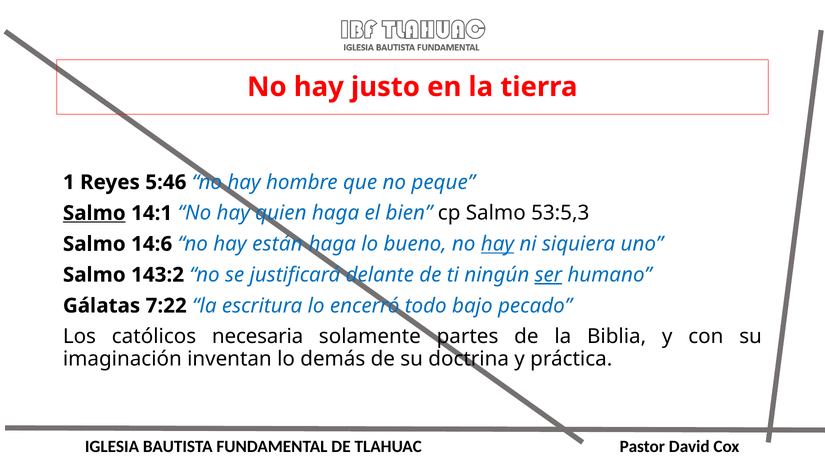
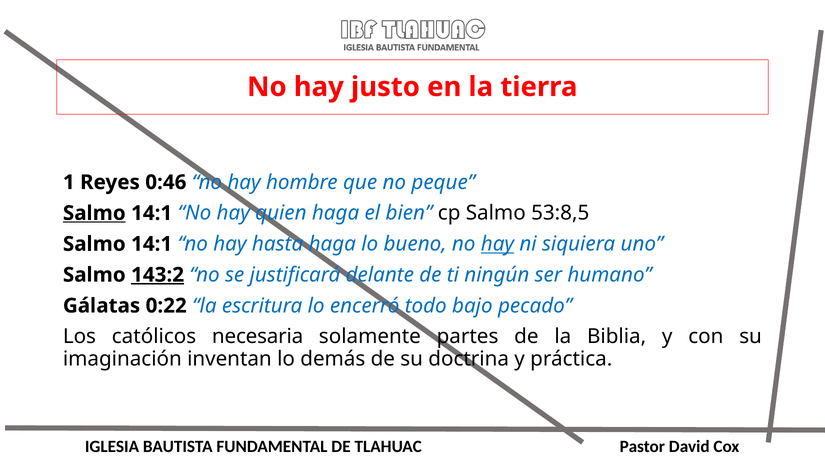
5:46: 5:46 -> 0:46 (166, 182)
53:5,3: 53:5,3 -> 53:8,5 (560, 213)
14:6: 14:6 -> 14:1 (152, 244)
están: están -> hasta (278, 244)
143:2 underline: none -> present (158, 275)
ser underline: present -> none (548, 275)
7:22: 7:22 -> 0:22 (166, 306)
